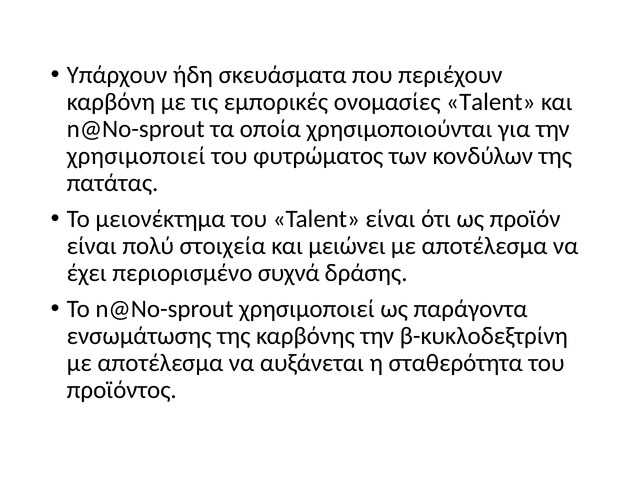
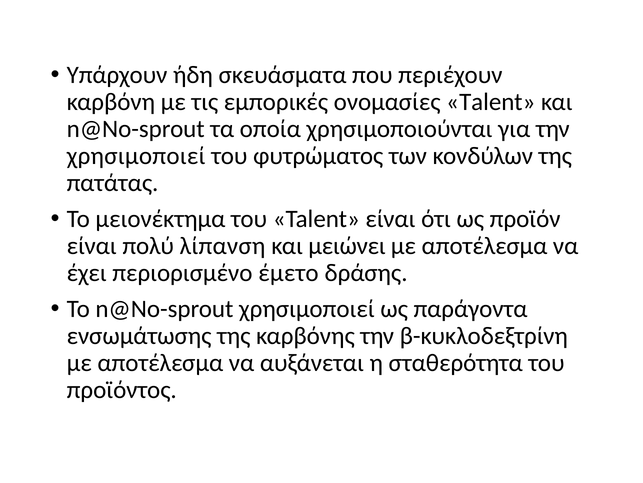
στοιχεία: στοιχεία -> λίπανση (222, 246)
συχνά: συχνά -> έμετο (288, 273)
